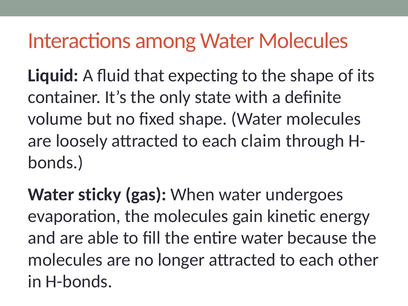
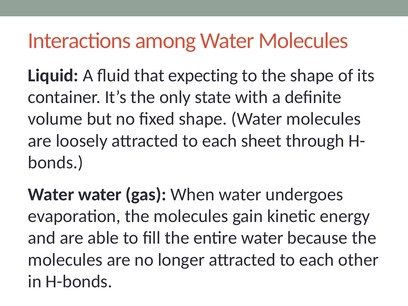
claim: claim -> sheet (261, 141)
Water sticky: sticky -> water (100, 194)
